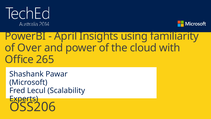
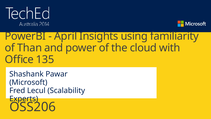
Over: Over -> Than (30, 48)
265: 265 -> 135 (45, 59)
